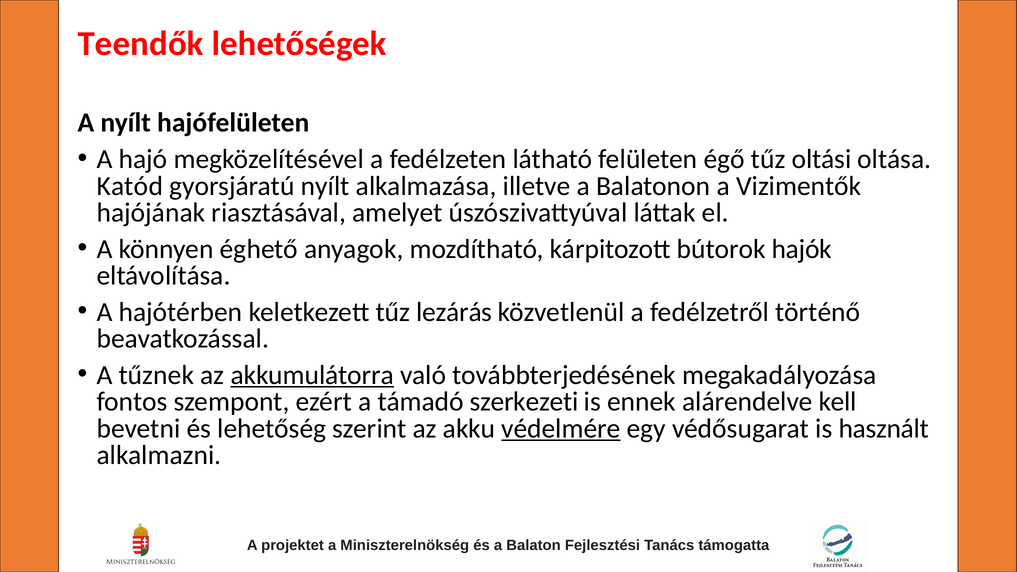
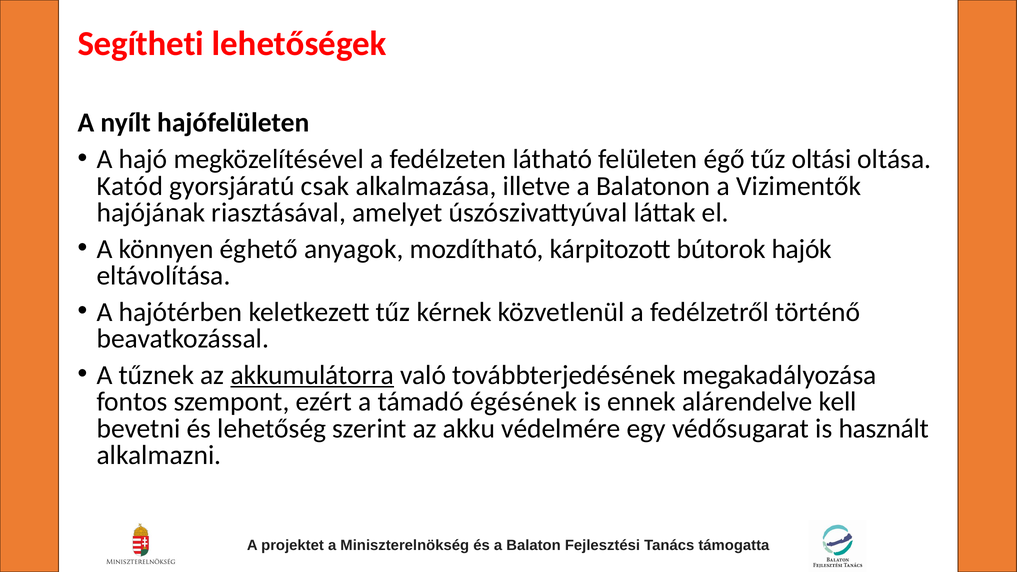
Teendők: Teendők -> Segítheti (141, 43)
gyorsjáratú nyílt: nyílt -> csak (325, 186)
lezárás: lezárás -> kérnek (454, 312)
szerkezeti: szerkezeti -> égésének (524, 402)
védelmére underline: present -> none (561, 429)
